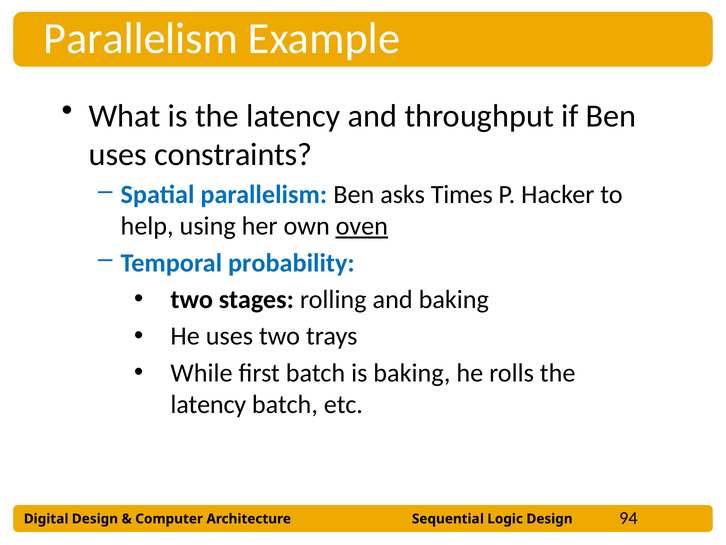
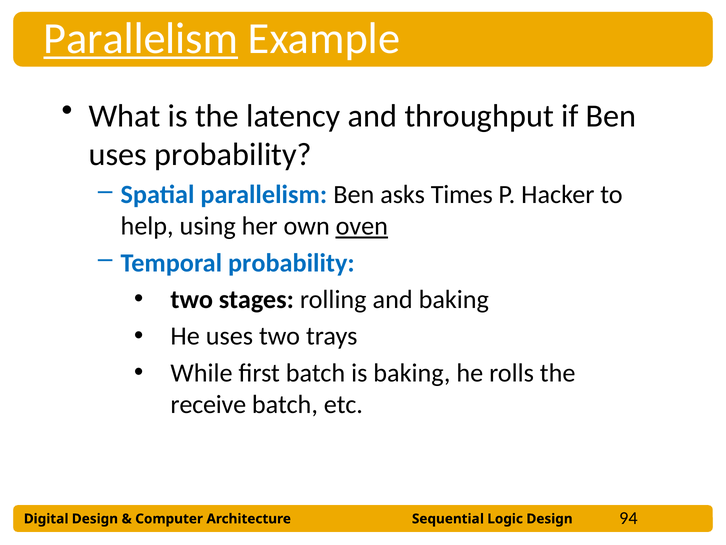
Parallelism underline: none -> present (141, 39)
uses constraints: constraints -> probability (233, 155)
latency: latency -> receive (208, 404)
